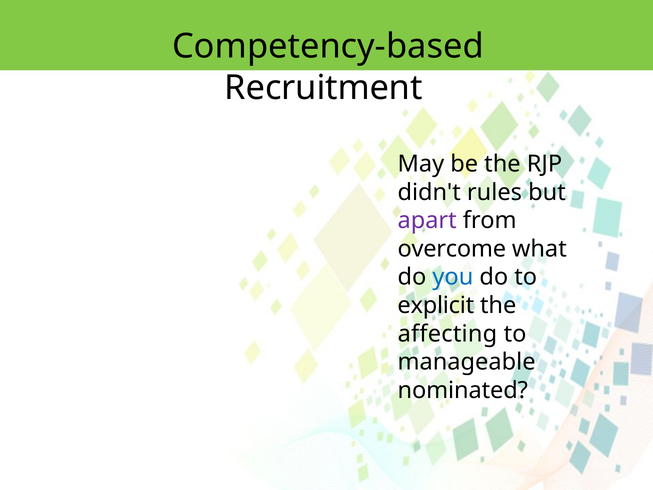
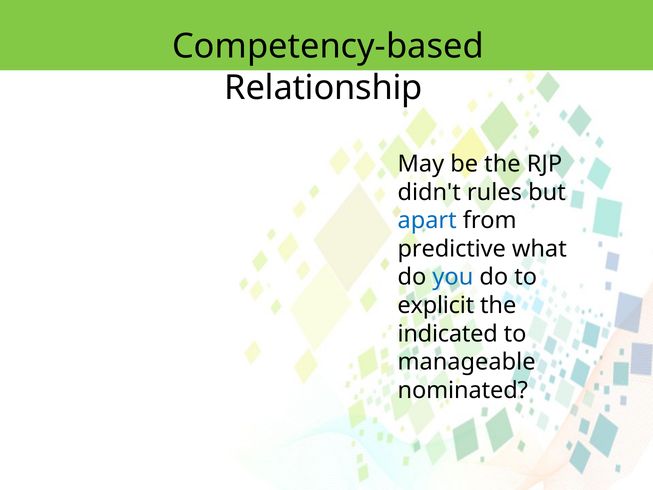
Recruitment: Recruitment -> Relationship (324, 88)
apart colour: purple -> blue (427, 221)
overcome: overcome -> predictive (452, 249)
affecting: affecting -> indicated (448, 334)
